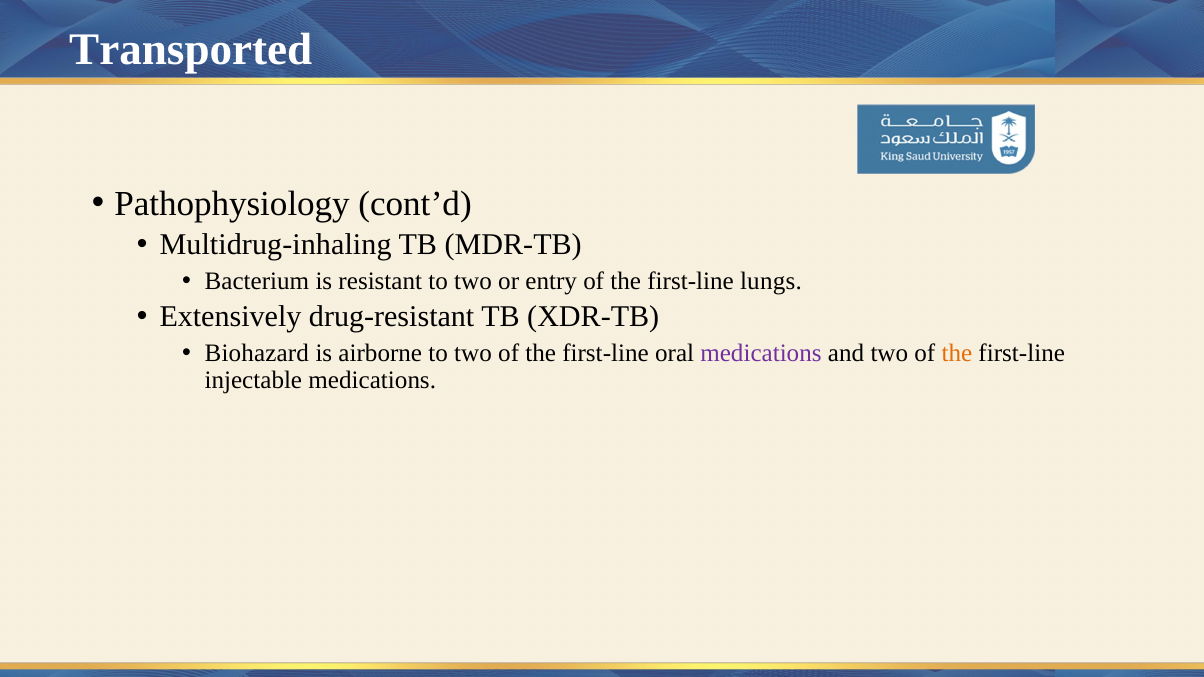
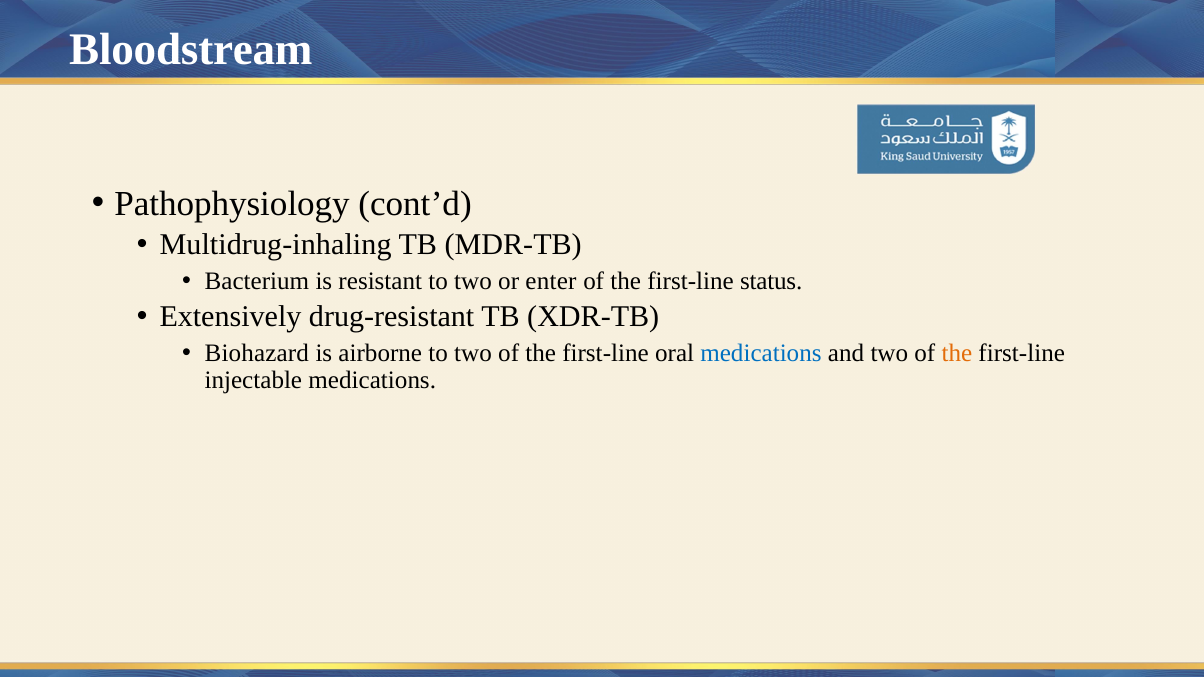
Transported: Transported -> Bloodstream (191, 49)
entry: entry -> enter (551, 281)
lungs: lungs -> status (771, 281)
medications colour: purple -> blue (761, 353)
